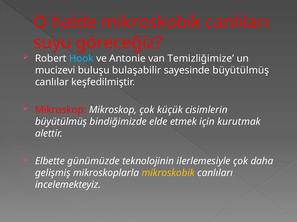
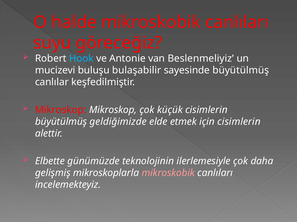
Temizliğimize: Temizliğimize -> Beslenmeliyiz (201, 59)
bindiğimizde: bindiğimizde -> geldiğimizde (118, 122)
için kurutmak: kurutmak -> cisimlerin (239, 122)
mikroskobik colour: yellow -> pink (168, 173)
